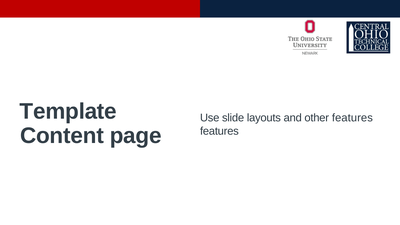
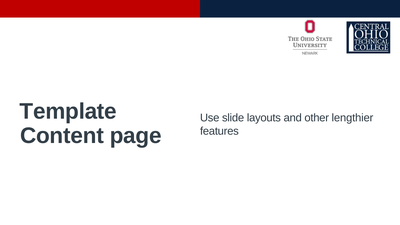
other features: features -> lengthier (352, 118)
